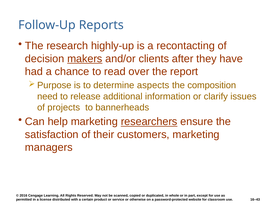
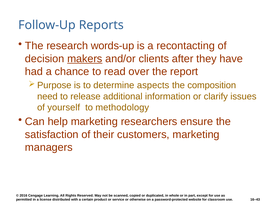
highly-up: highly-up -> words-up (113, 46)
projects: projects -> yourself (64, 107)
bannerheads: bannerheads -> methodology (122, 107)
researchers underline: present -> none (149, 122)
